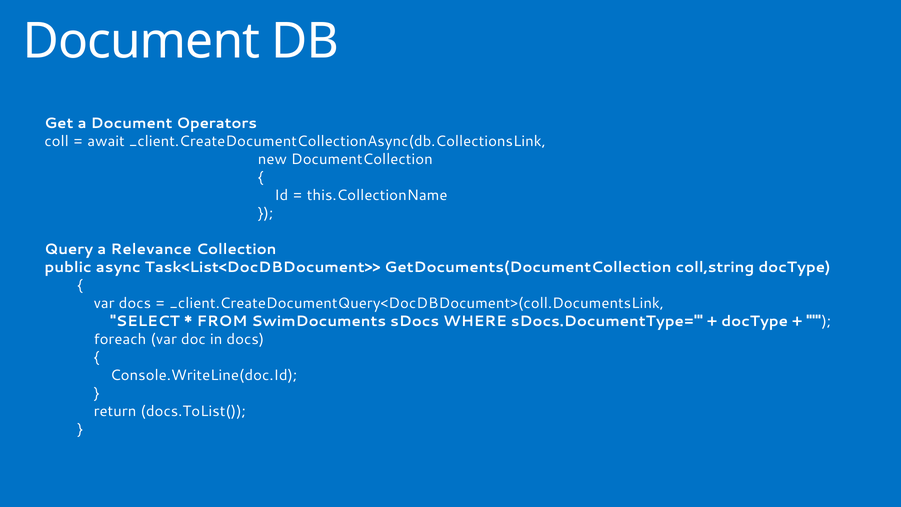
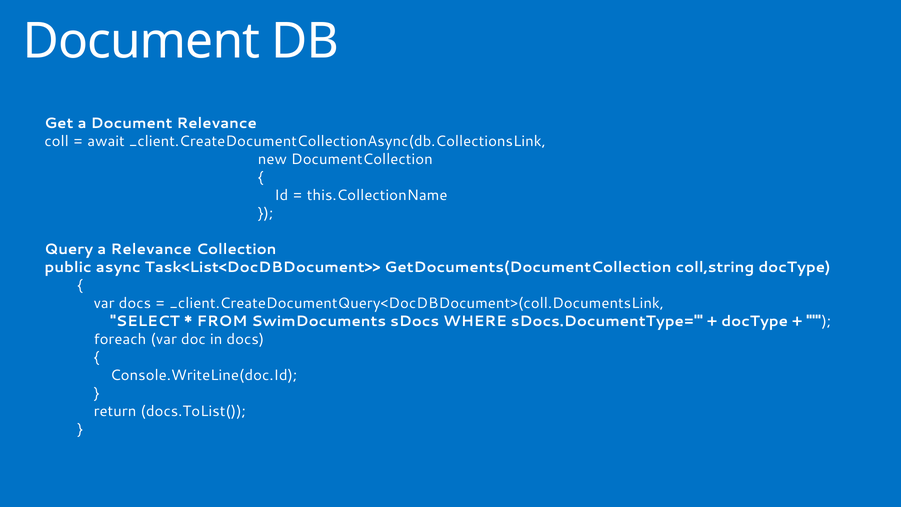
Document Operators: Operators -> Relevance (217, 123)
